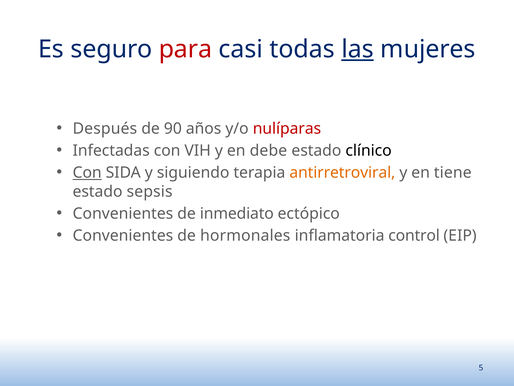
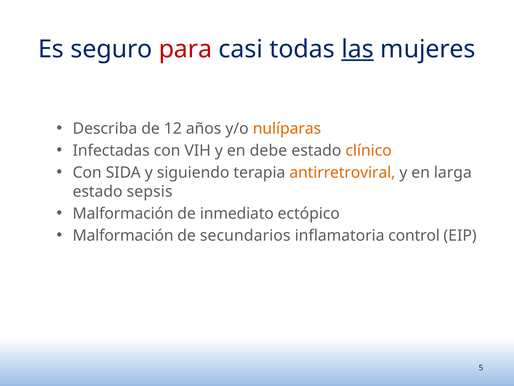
Después: Después -> Describa (105, 128)
90: 90 -> 12 (173, 128)
nulíparas colour: red -> orange (287, 128)
clínico colour: black -> orange (369, 150)
Con underline: present -> none (87, 172)
tiene: tiene -> larga (453, 172)
Convenientes: Convenientes -> Malformación (123, 213)
Convenientes: Convenientes -> Malformación (123, 235)
hormonales: hormonales -> secundarios (245, 235)
